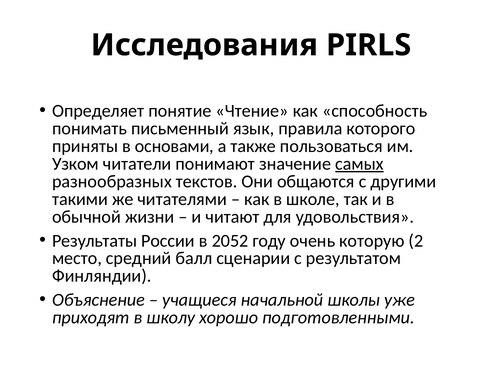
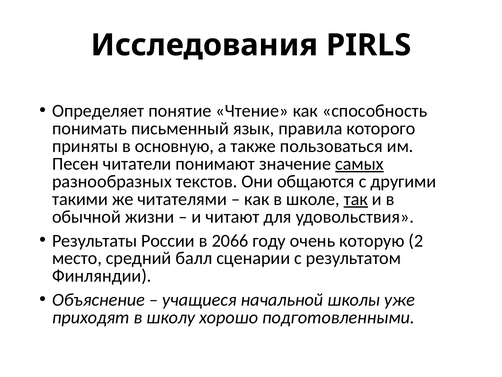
основами: основами -> основную (174, 146)
Узком: Узком -> Песен (75, 164)
так underline: none -> present (356, 199)
2052: 2052 -> 2066 (230, 240)
